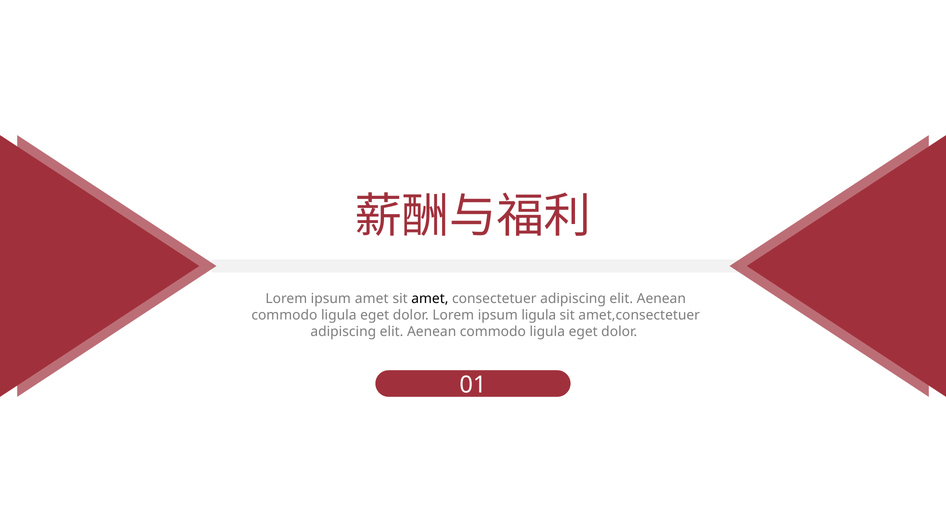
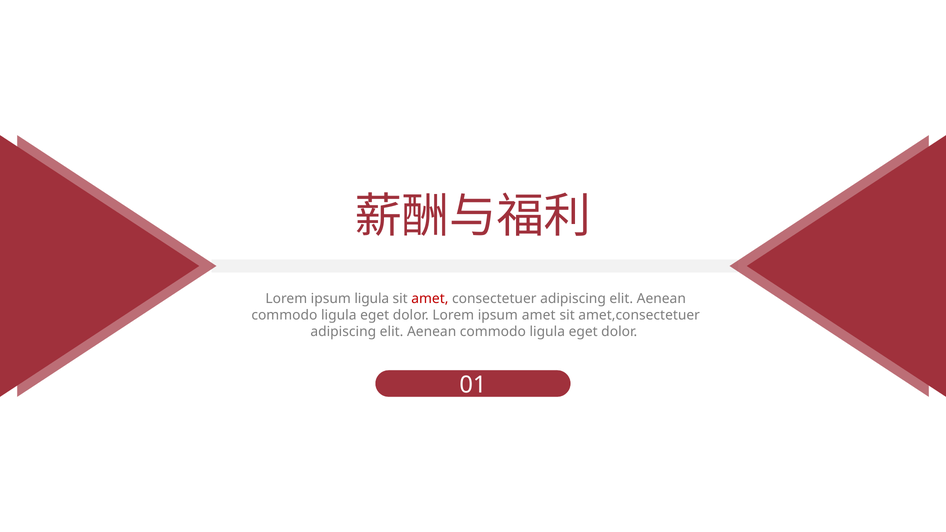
ipsum amet: amet -> ligula (372, 299)
amet colour: black -> red (430, 299)
ipsum ligula: ligula -> amet (539, 315)
